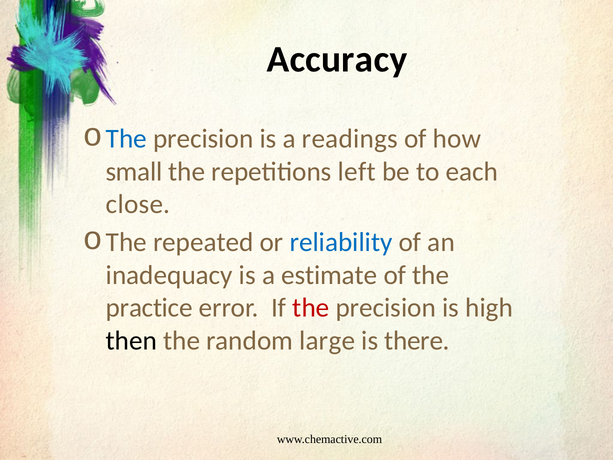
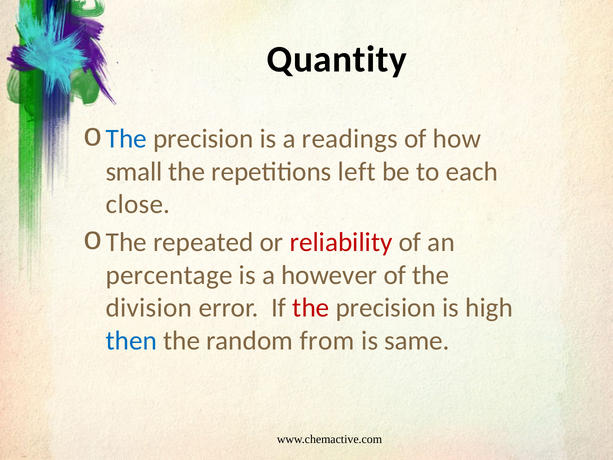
Accuracy: Accuracy -> Quantity (337, 59)
reliability colour: blue -> red (341, 242)
inadequacy: inadequacy -> percentage (169, 275)
estimate: estimate -> however (329, 275)
practice: practice -> division (149, 308)
then colour: black -> blue (131, 340)
large: large -> from (327, 340)
there: there -> same (417, 340)
